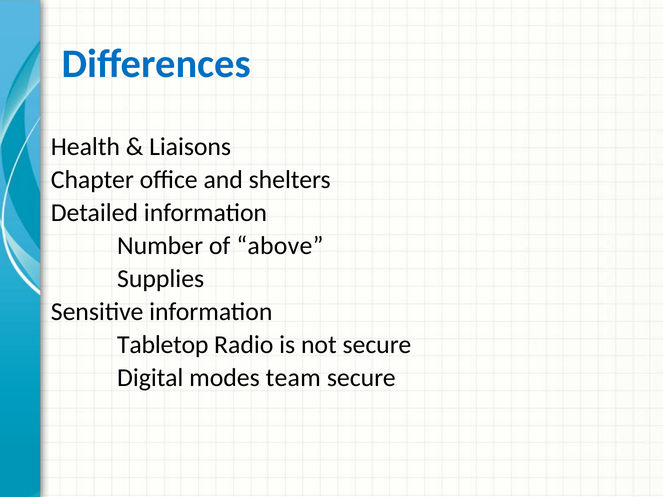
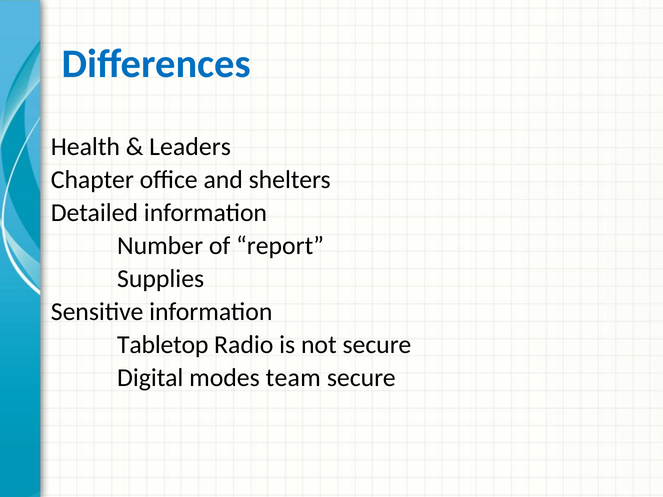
Liaisons: Liaisons -> Leaders (190, 147)
above: above -> report (280, 246)
